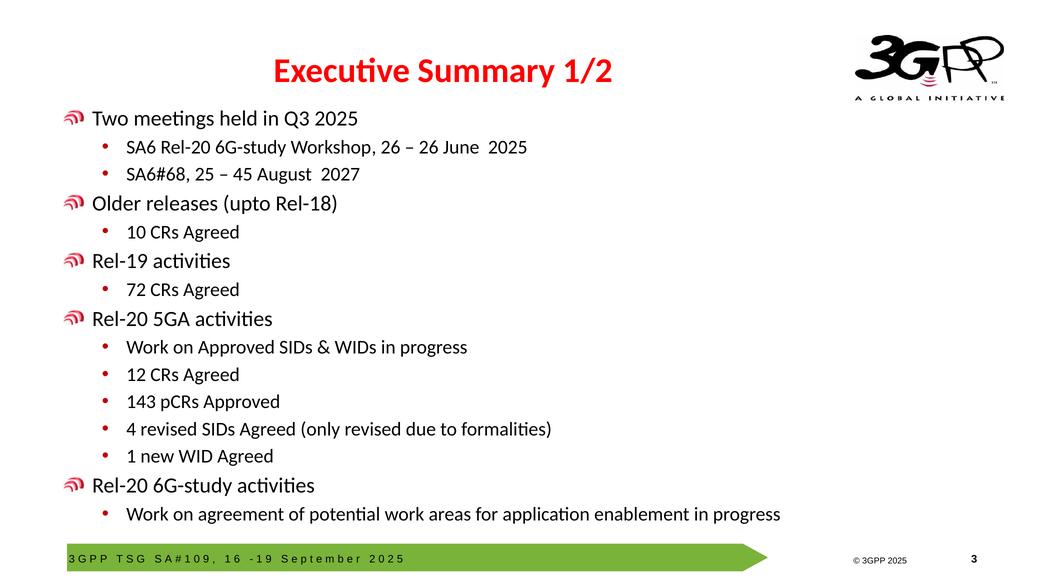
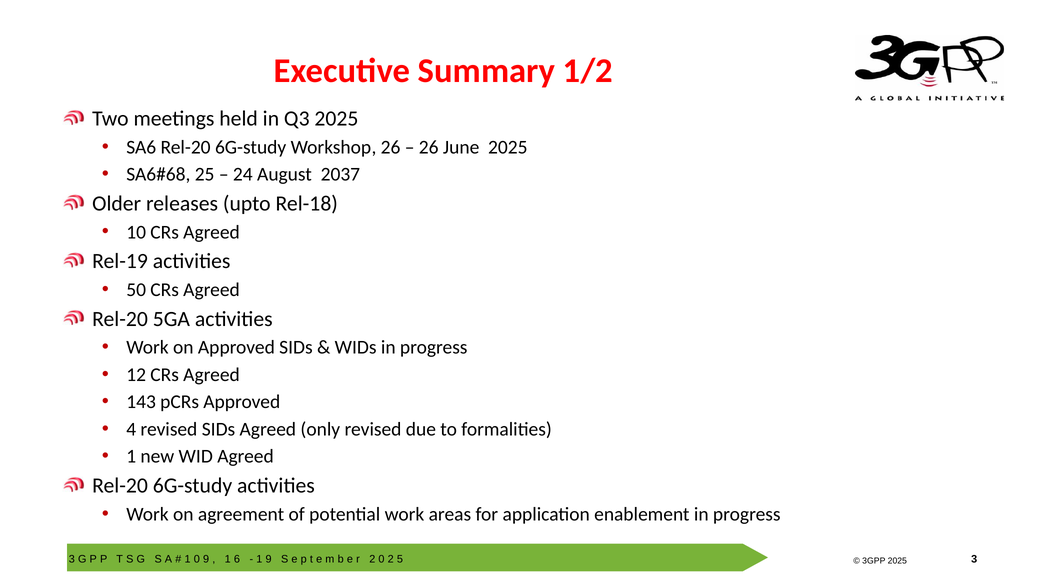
45: 45 -> 24 (243, 174)
2027: 2027 -> 2037 (340, 174)
72: 72 -> 50 (136, 289)
